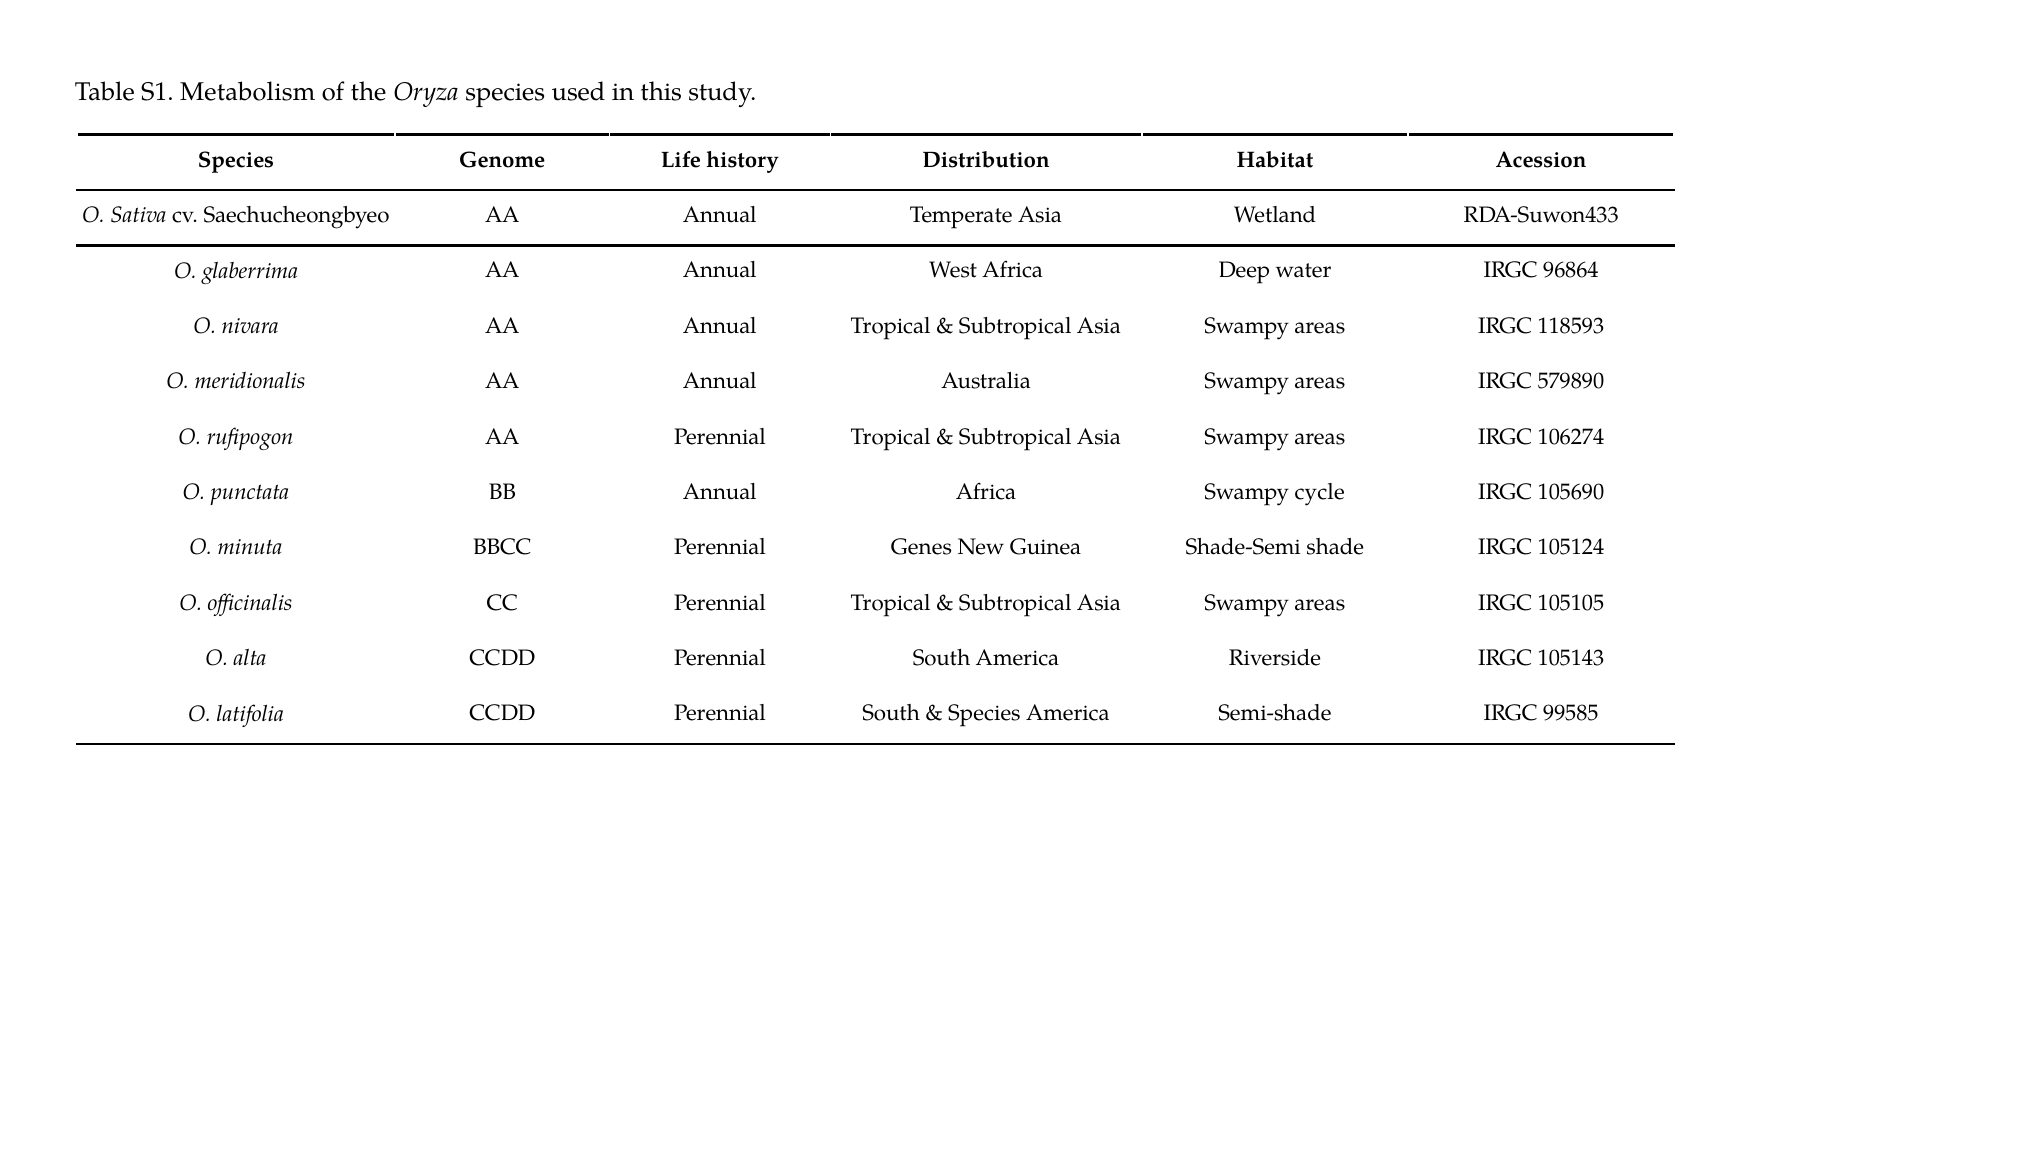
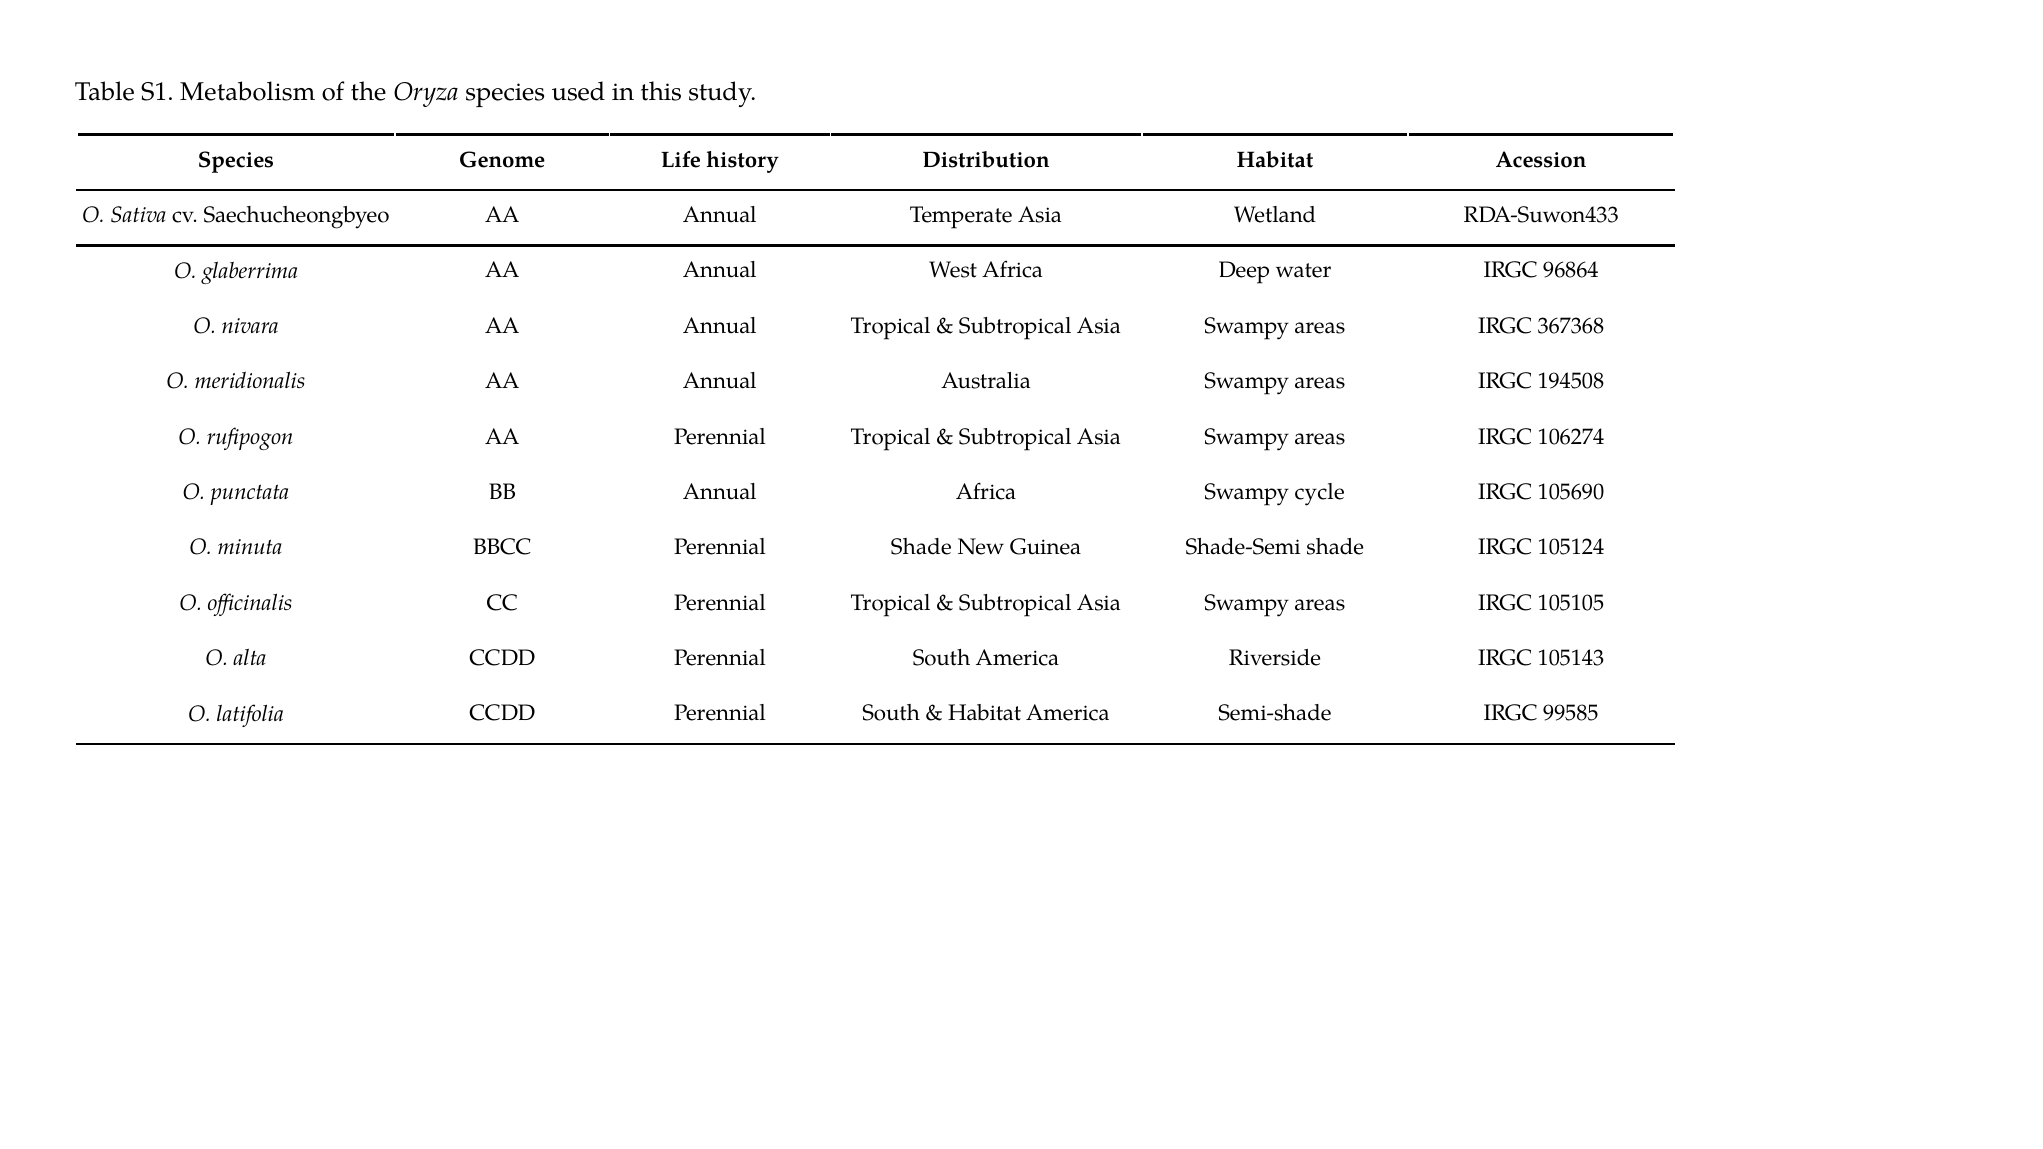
118593: 118593 -> 367368 (1571, 326)
579890: 579890 -> 194508 (1571, 381)
Perennial Genes: Genes -> Shade (921, 548)
Species: Species -> Habitat (985, 714)
